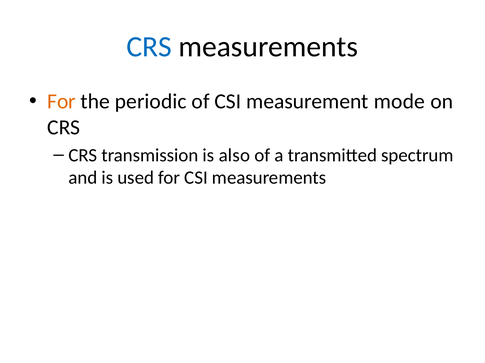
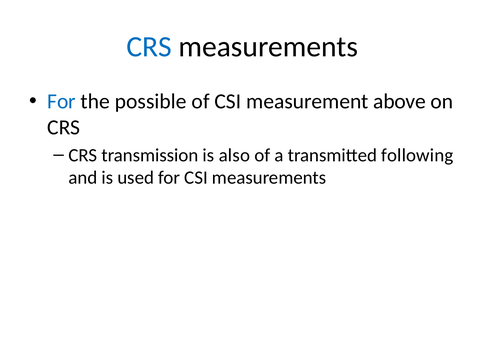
For colour: orange -> blue (62, 102)
periodic: periodic -> possible (151, 102)
mode: mode -> above (400, 102)
spectrum: spectrum -> following (417, 155)
